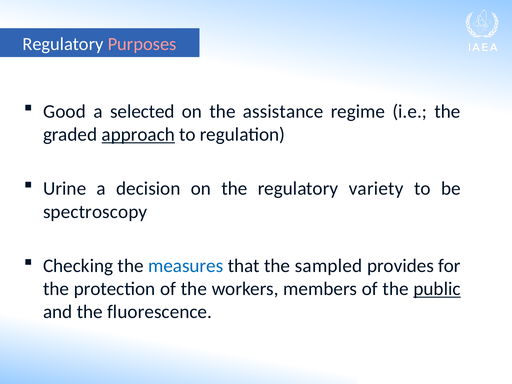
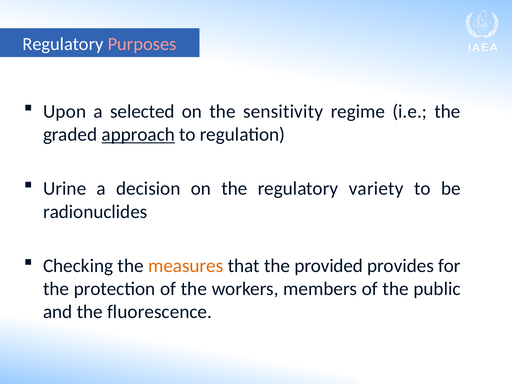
Good: Good -> Upon (65, 111)
assistance: assistance -> sensitivity (283, 111)
spectroscopy: spectroscopy -> radionuclides (95, 212)
measures colour: blue -> orange (186, 266)
sampled: sampled -> provided (329, 266)
public underline: present -> none (437, 289)
